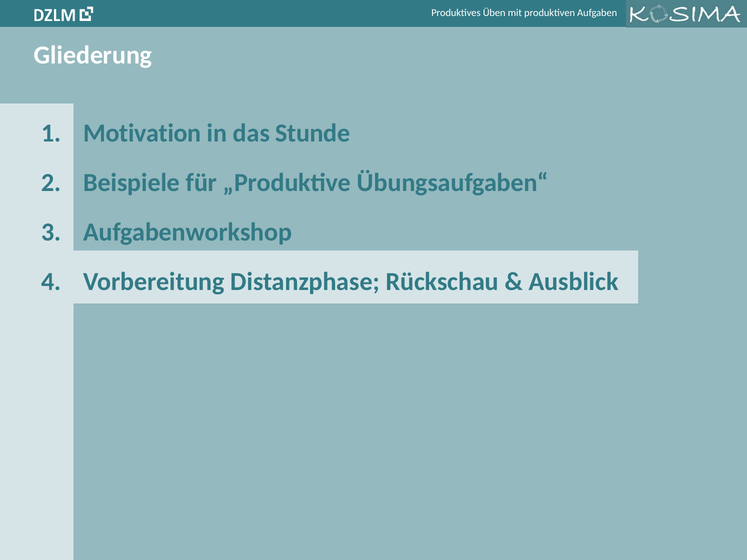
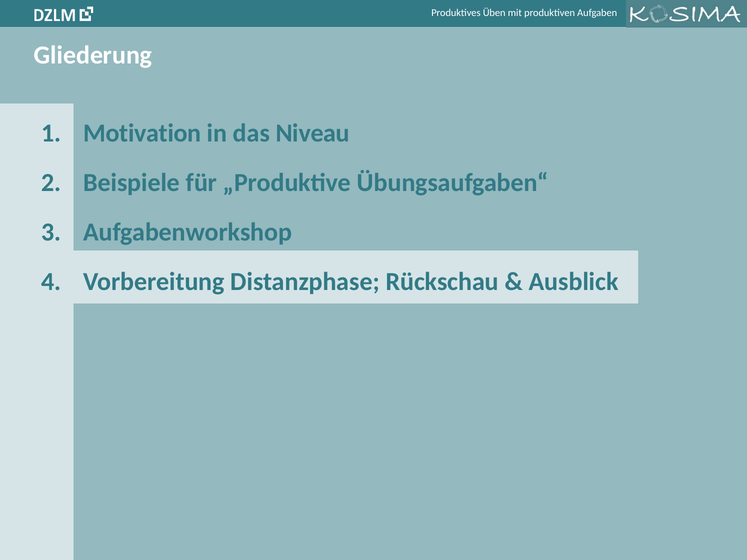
Stunde: Stunde -> Niveau (313, 133)
